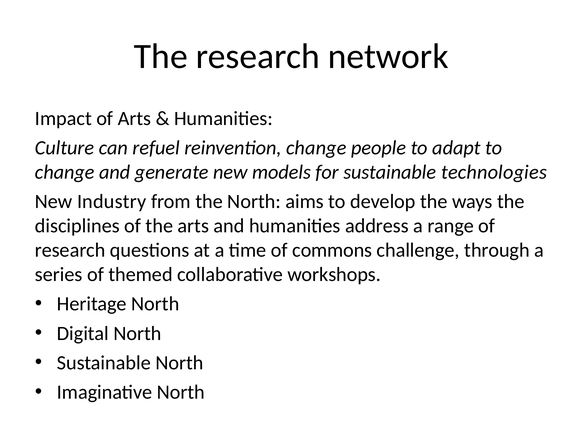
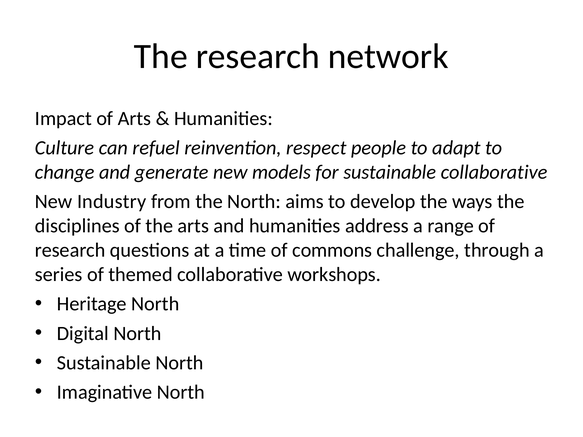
reinvention change: change -> respect (316, 148)
sustainable technologies: technologies -> collaborative (494, 172)
